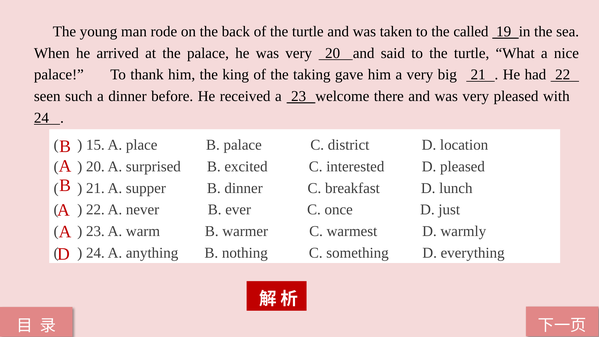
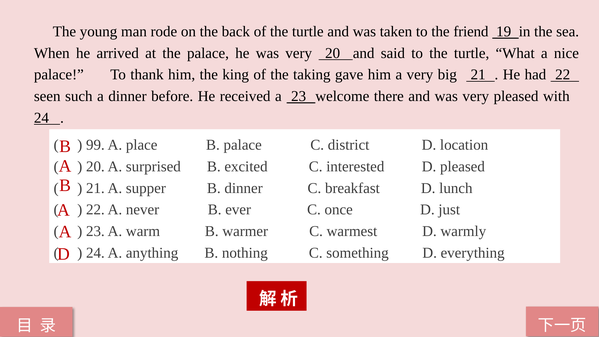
called: called -> friend (471, 32)
15: 15 -> 99 (95, 145)
